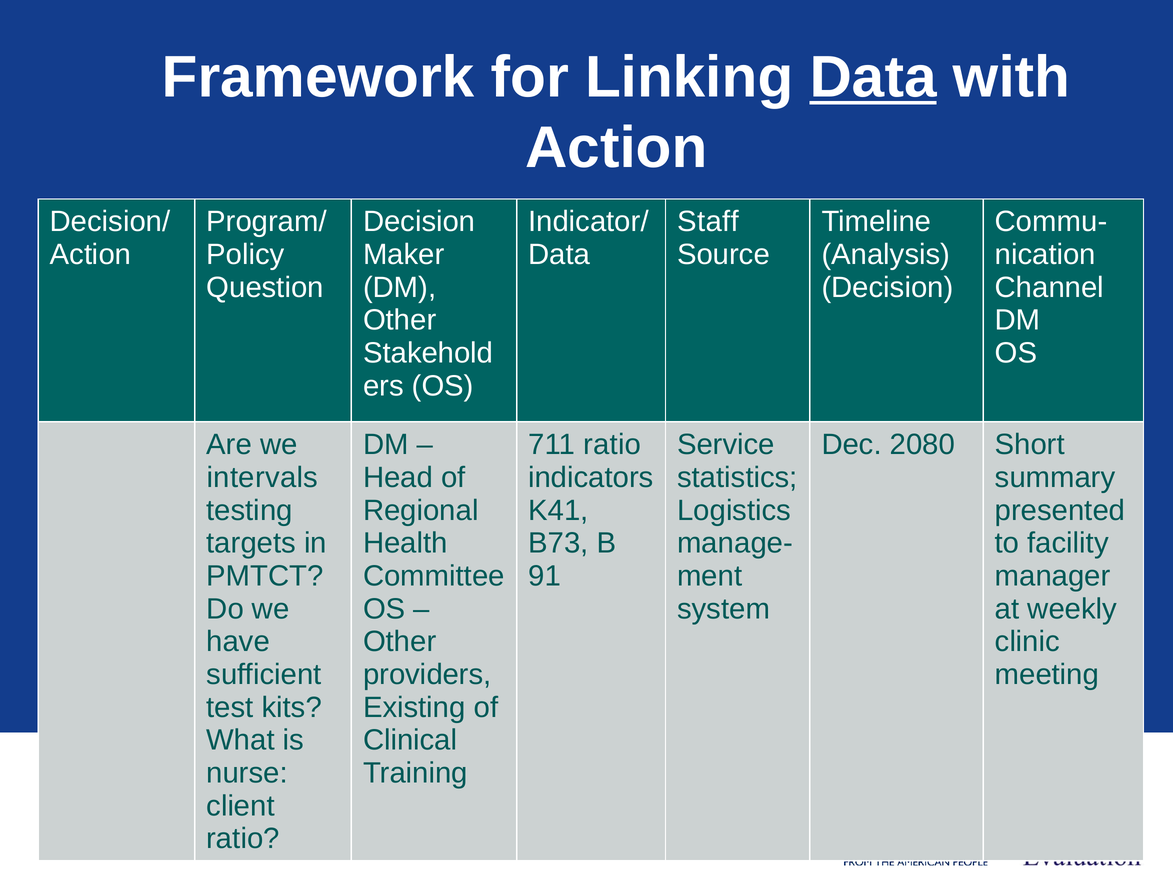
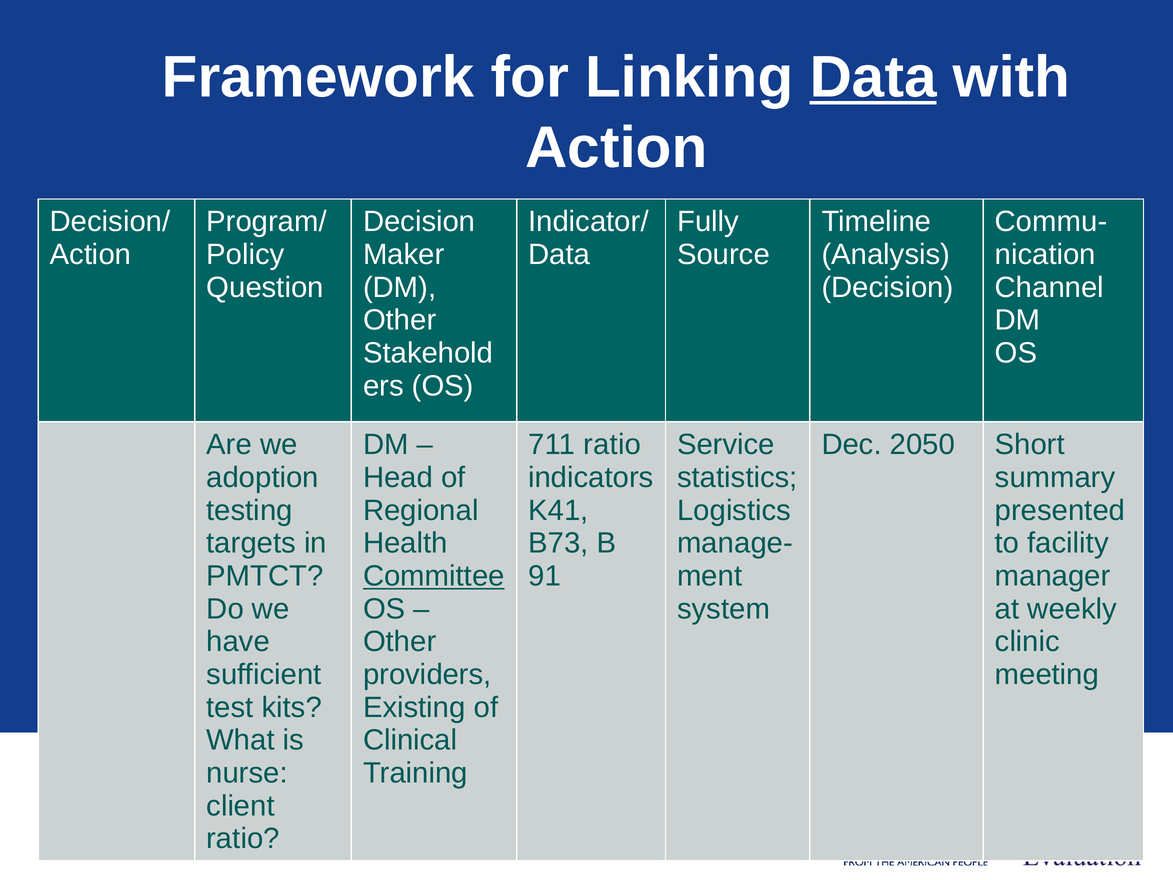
Staff: Staff -> Fully (708, 222)
2080: 2080 -> 2050 (923, 445)
intervals: intervals -> adoption (263, 477)
Committee underline: none -> present (434, 576)
